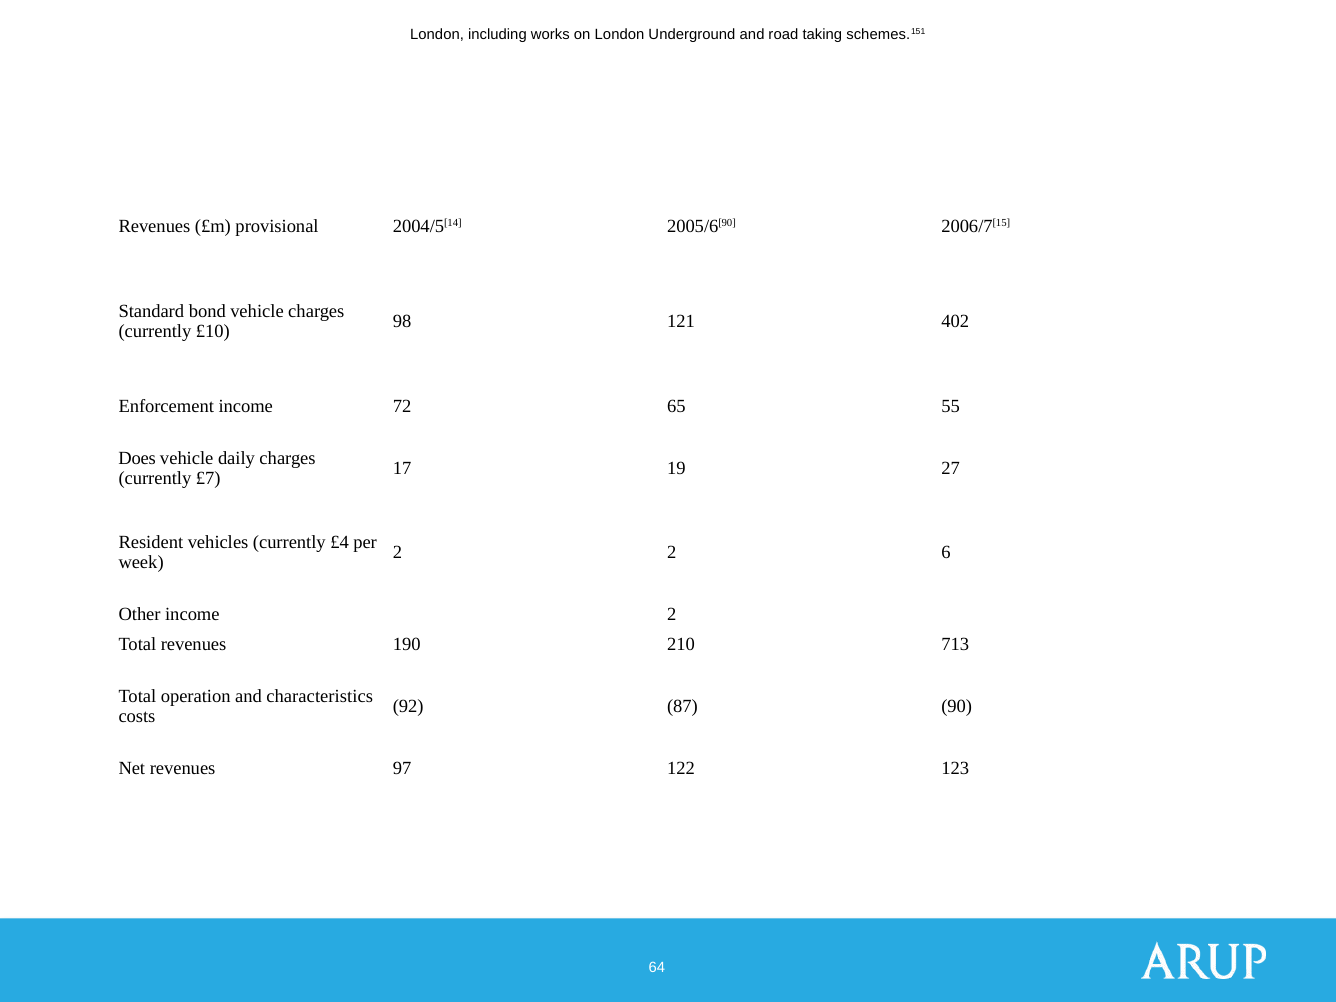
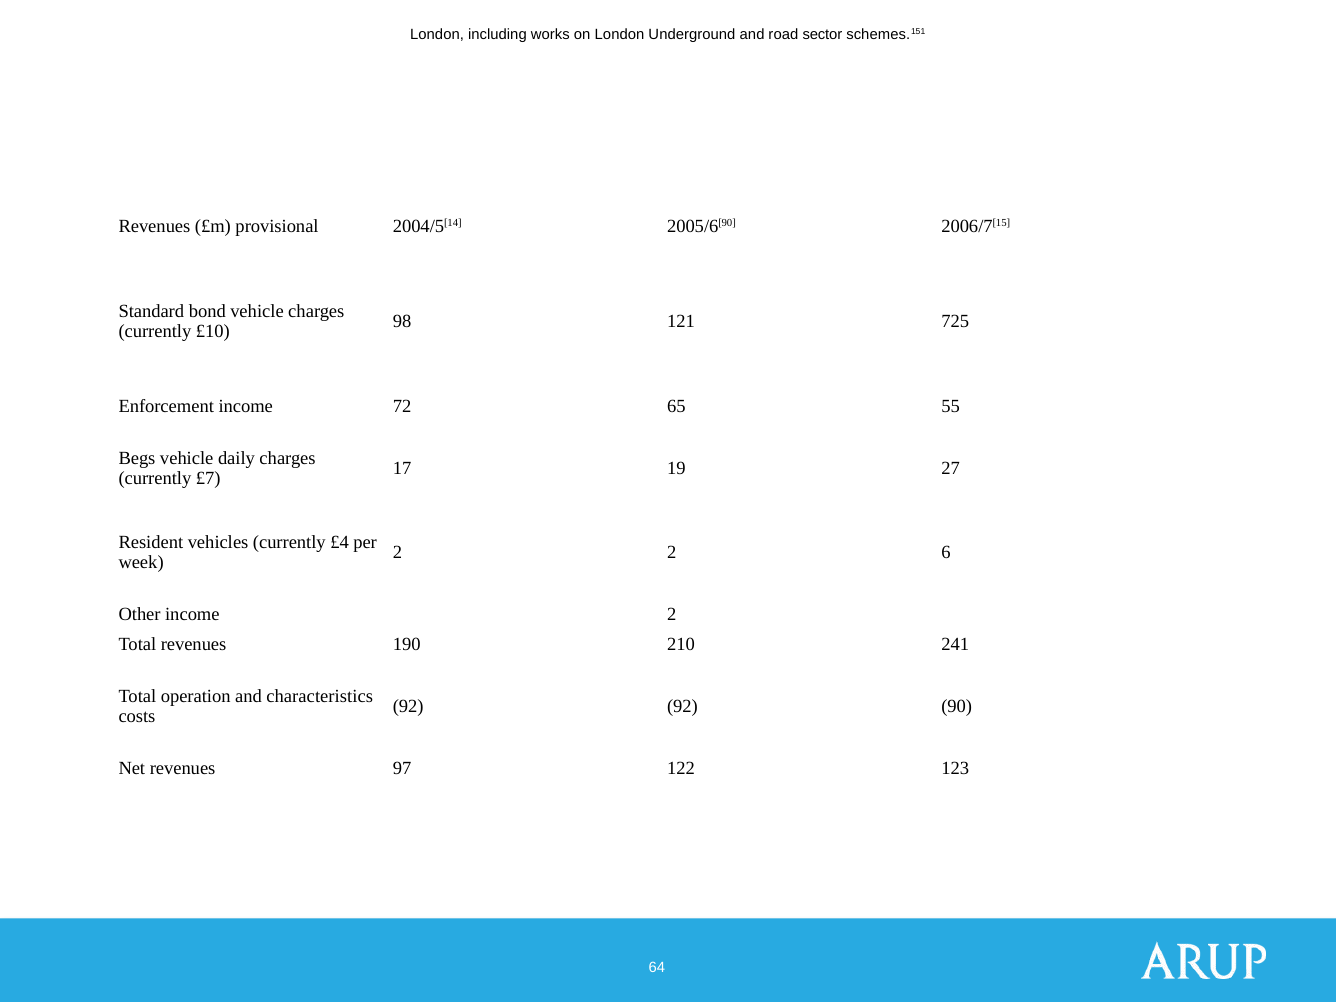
taking: taking -> sector (822, 34)
402: 402 -> 725 (955, 322)
Does: Does -> Begs (137, 458)
713: 713 -> 241 (955, 644)
92 87: 87 -> 92 (682, 706)
